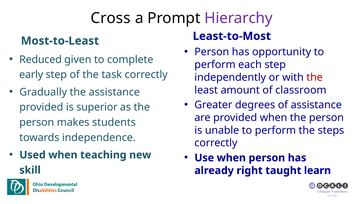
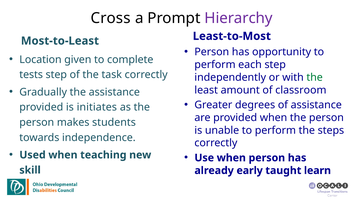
Reduced: Reduced -> Location (40, 60)
early: early -> tests (31, 75)
the colour: red -> green (315, 77)
superior: superior -> initiates (97, 107)
right: right -> early (250, 171)
